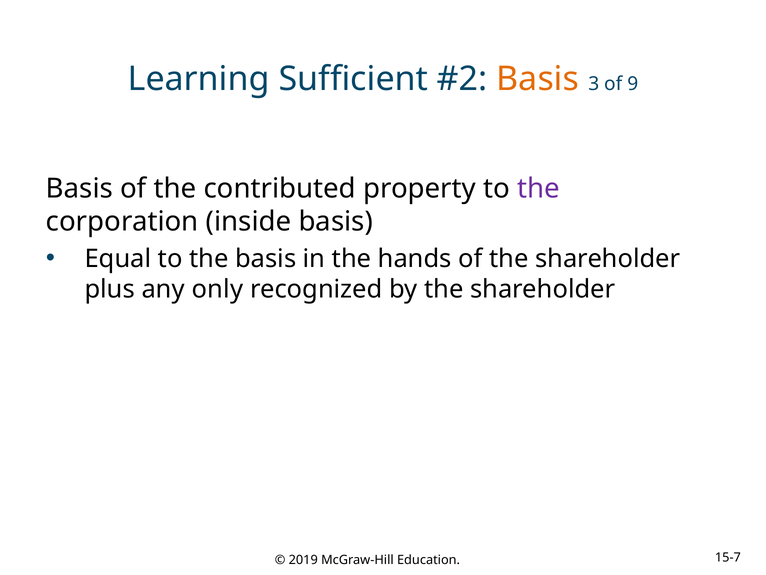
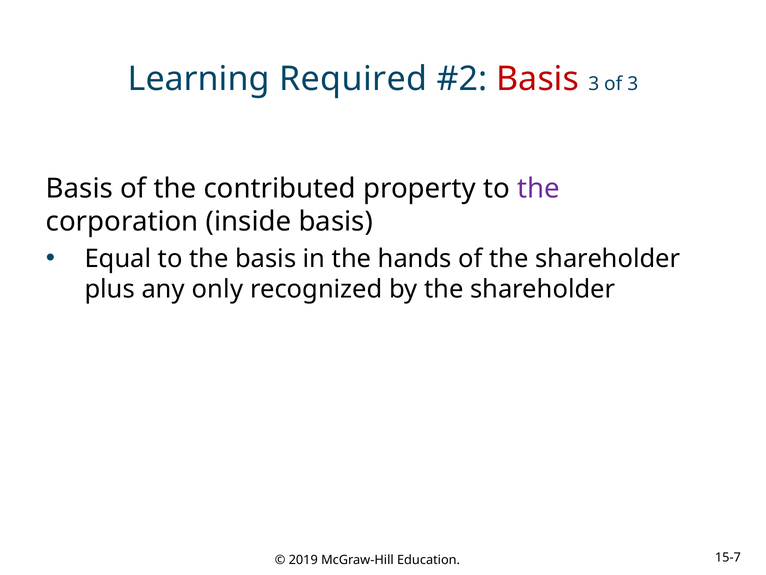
Sufficient: Sufficient -> Required (353, 79)
Basis colour: orange -> red (538, 79)
of 9: 9 -> 3 (633, 84)
